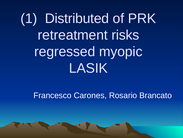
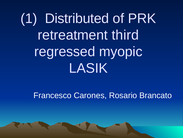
risks: risks -> third (125, 35)
